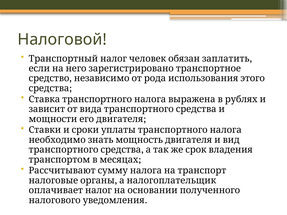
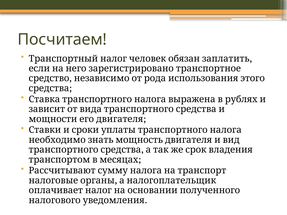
Налоговой: Налоговой -> Посчитаем (62, 40)
